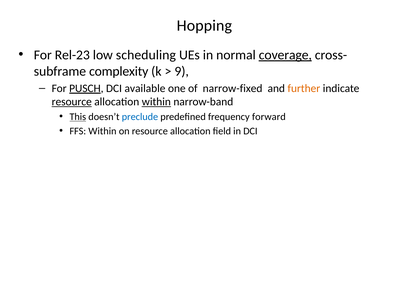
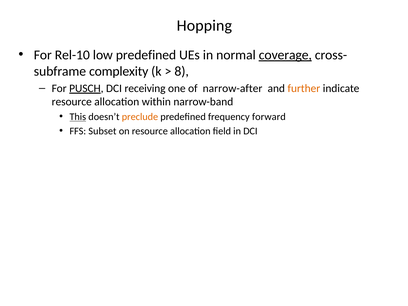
Rel-23: Rel-23 -> Rel-10 (72, 55)
low scheduling: scheduling -> predefined (146, 55)
9: 9 -> 8 (182, 71)
available: available -> receiving (145, 88)
narrow-fixed: narrow-fixed -> narrow-after (233, 88)
resource underline: present -> none (72, 102)
within underline: present -> none (156, 102)
preclude colour: blue -> orange (140, 117)
FFS Within: Within -> Subset (102, 131)
